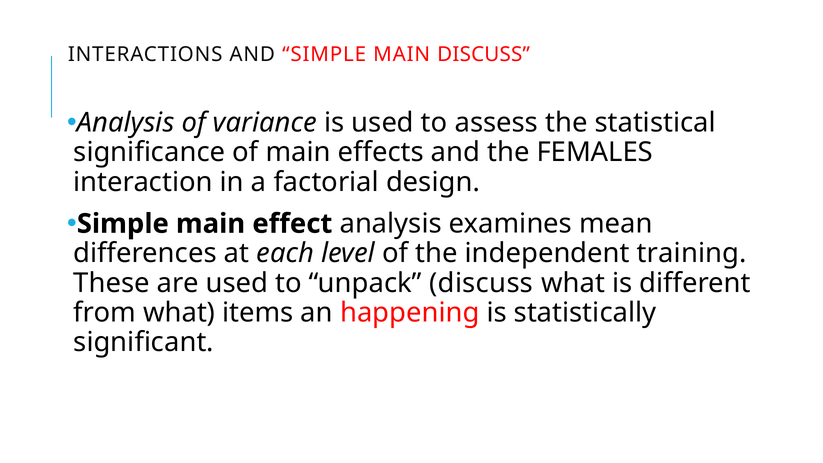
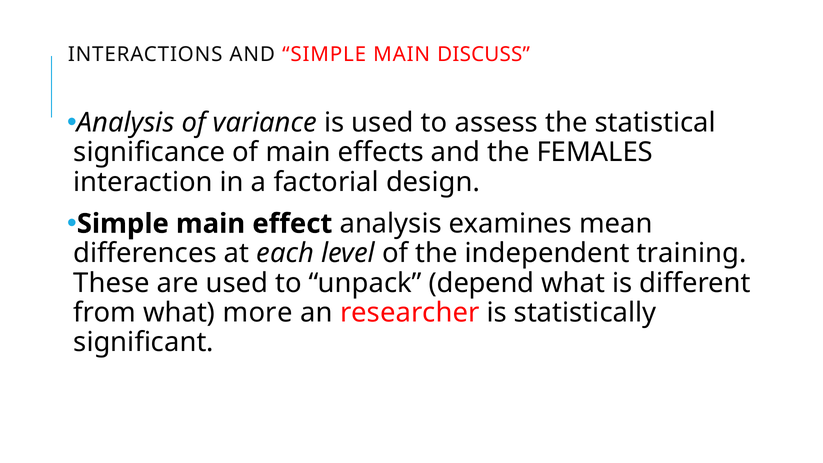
unpack discuss: discuss -> depend (482, 283)
items: items -> more (258, 313)
happening: happening -> researcher (410, 313)
